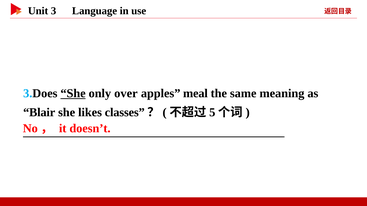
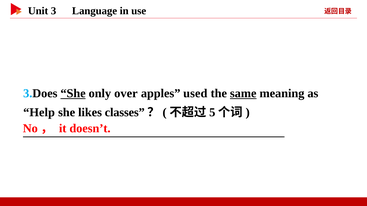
meal: meal -> used (195, 93)
same underline: none -> present (243, 93)
Blair: Blair -> Help (39, 113)
